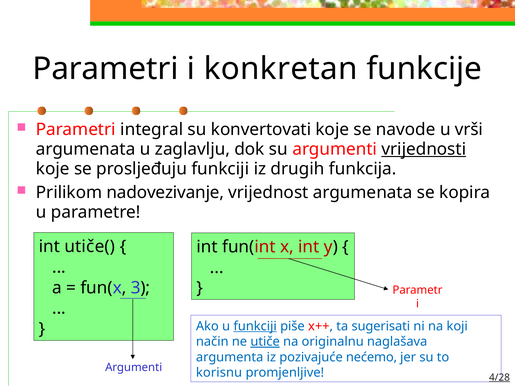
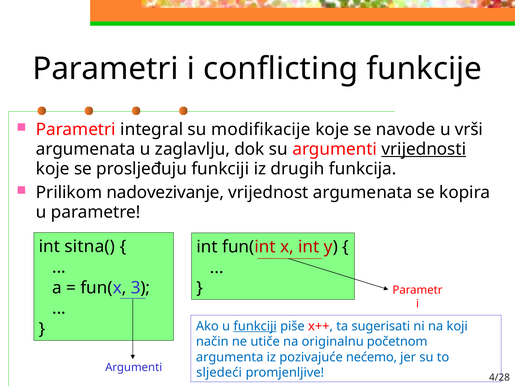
konkretan: konkretan -> conflicting (281, 69)
konvertovati: konvertovati -> modifikacije (261, 130)
utiče(: utiče( -> sitna( (90, 247)
utiče underline: present -> none (265, 342)
naglašava: naglašava -> početnom (397, 342)
korisnu: korisnu -> sljedeći (219, 373)
4/28 underline: present -> none (499, 378)
